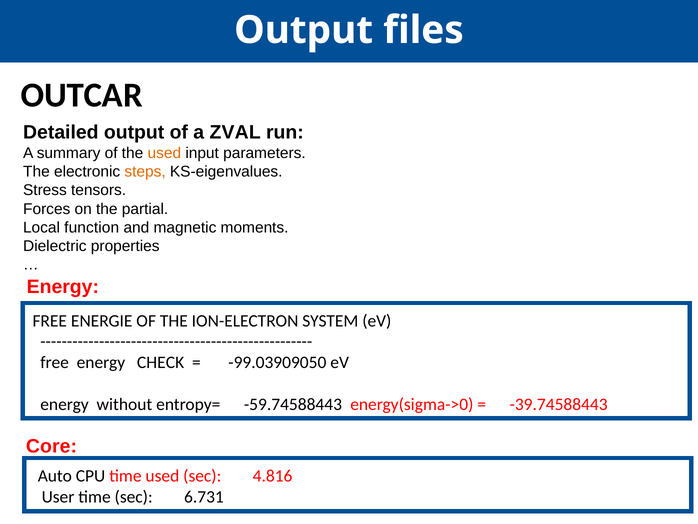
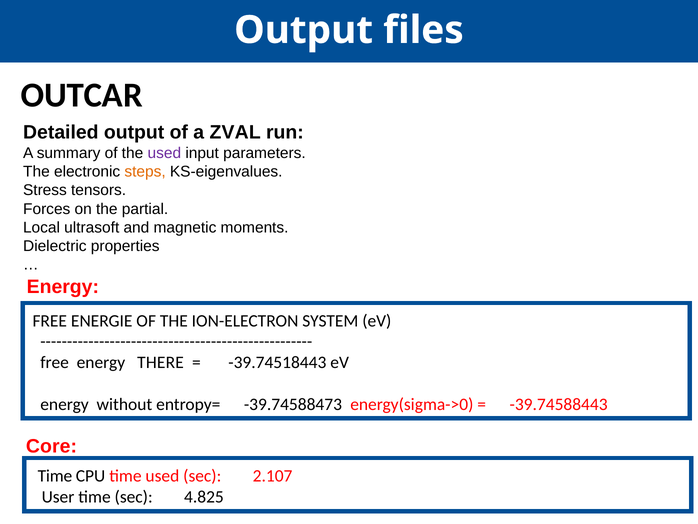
used colour: orange -> purple (164, 153)
function: function -> ultrasoft (92, 227)
CHECK: CHECK -> THERE (161, 362)
-99.03909050: -99.03909050 -> -39.74518443 (277, 362)
-59.74588443: -59.74588443 -> -39.74588473 (293, 404)
Auto: Auto -> Time (55, 475)
4.816: 4.816 -> 2.107 (273, 475)
6.731: 6.731 -> 4.825 (204, 496)
